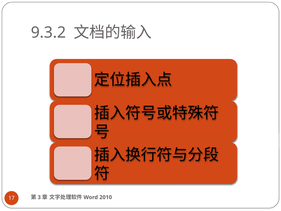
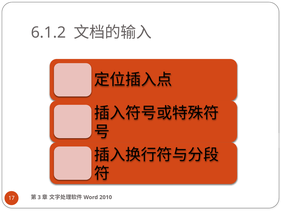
9.3.2: 9.3.2 -> 6.1.2 (48, 32)
